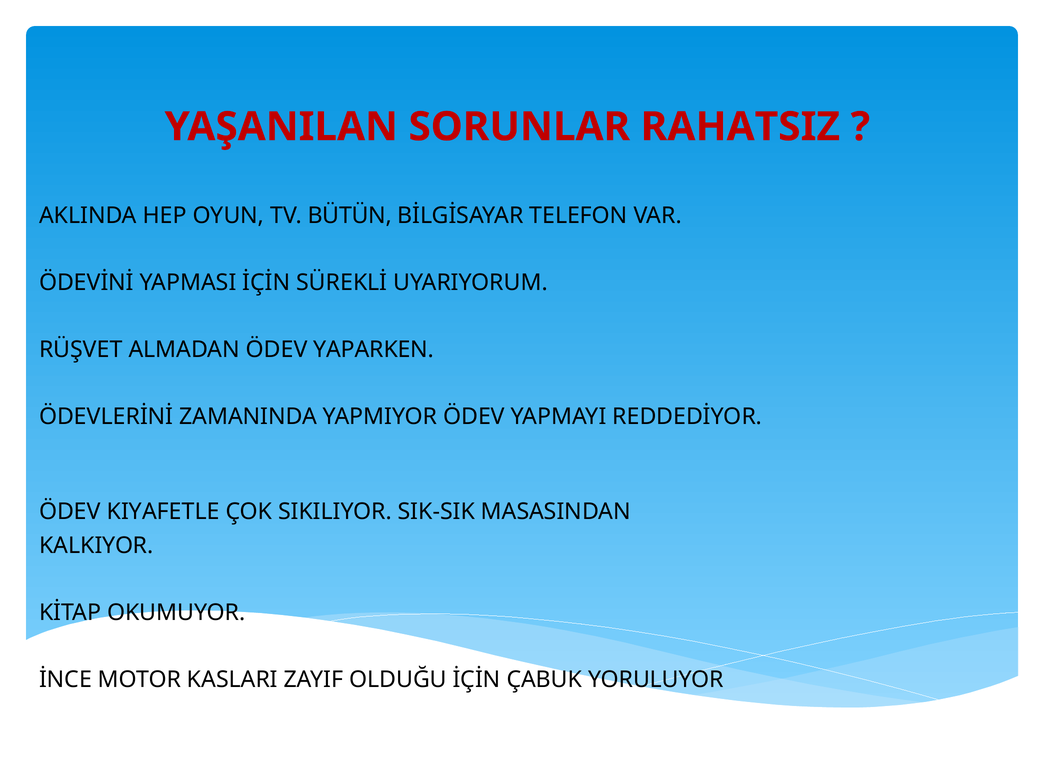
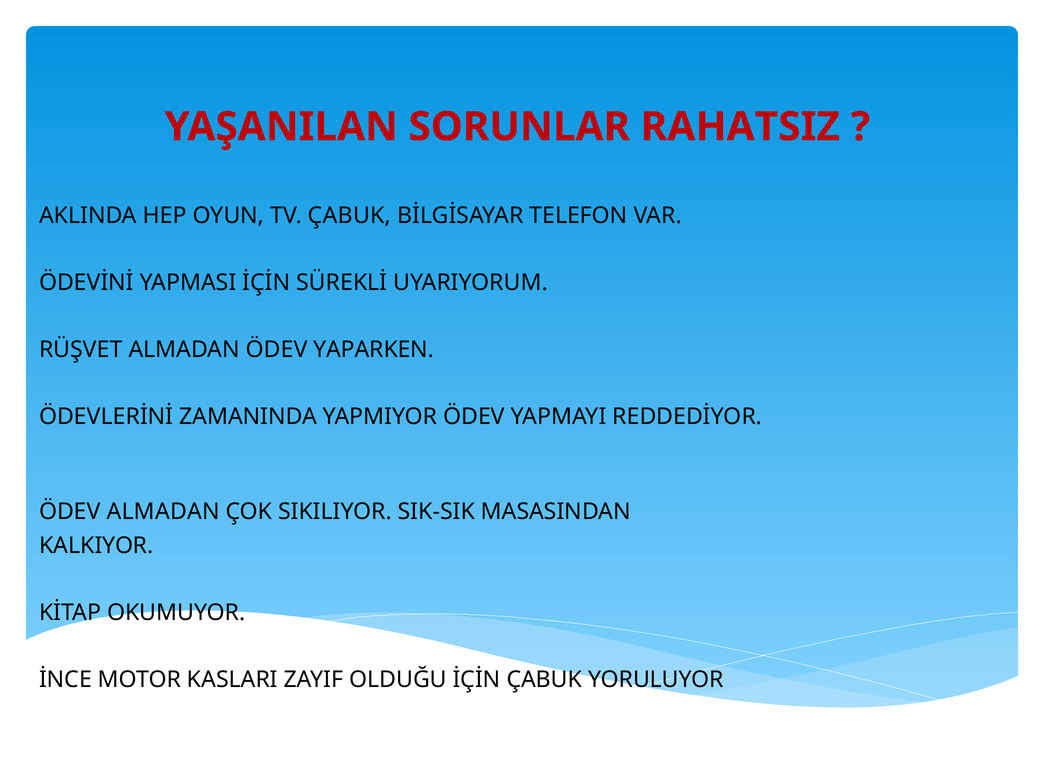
TV BÜTÜN: BÜTÜN -> ÇABUK (350, 215)
ÖDEV KIYAFETLE: KIYAFETLE -> ALMADAN (163, 512)
